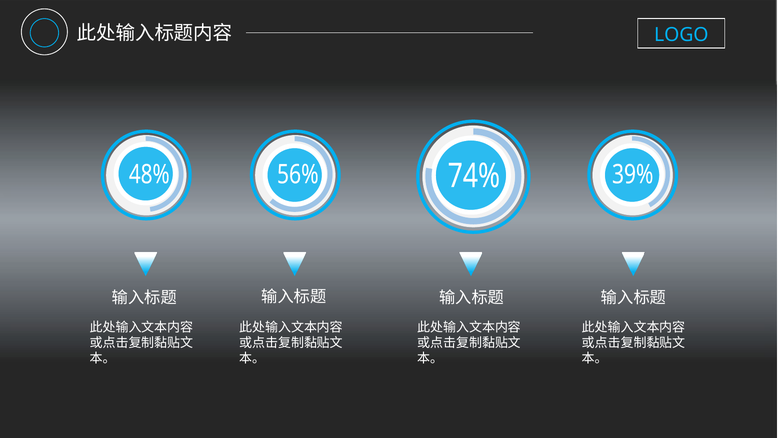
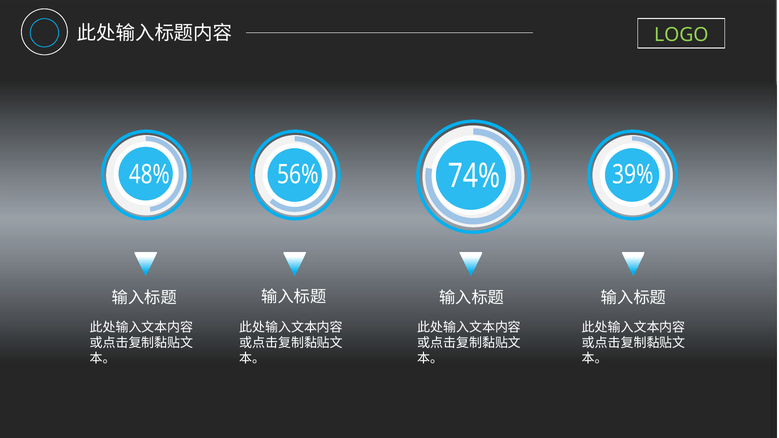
LOGO colour: light blue -> light green (681, 35)
